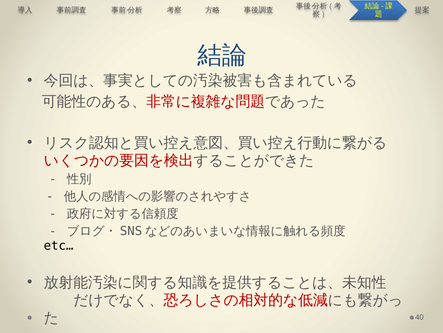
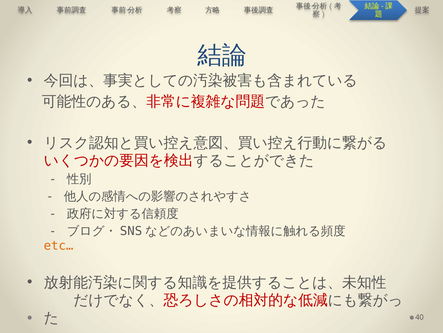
etc… colour: black -> orange (59, 245)
